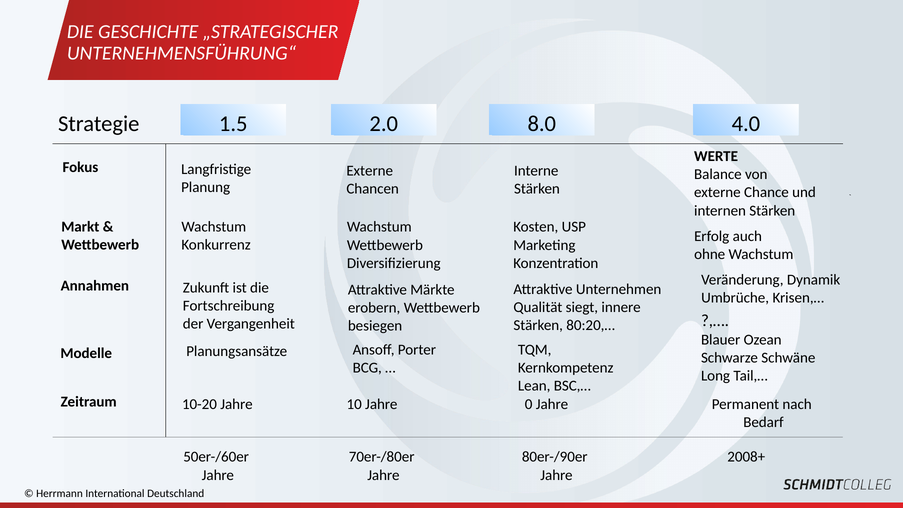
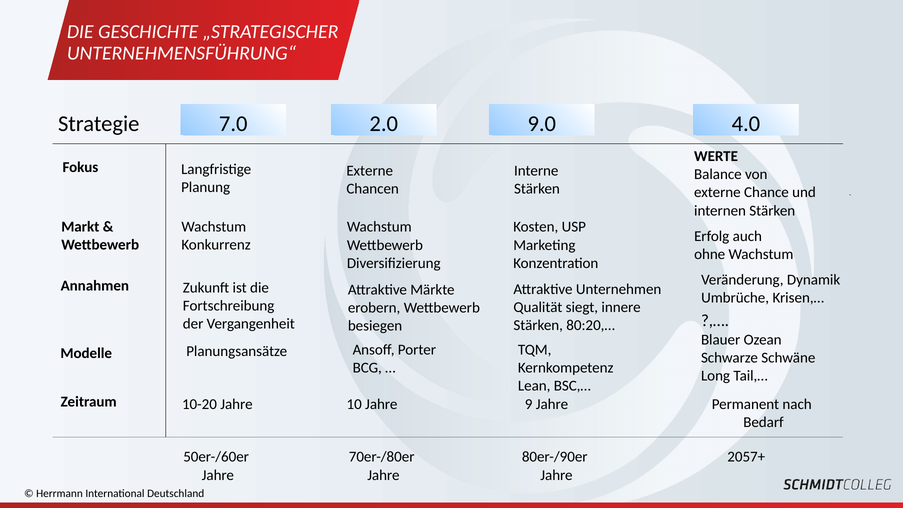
1.5: 1.5 -> 7.0 (233, 124)
8.0: 8.0 -> 9.0 (542, 124)
0: 0 -> 9 (529, 404)
2008+: 2008+ -> 2057+ (746, 457)
